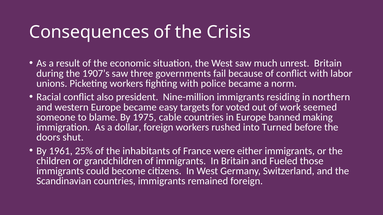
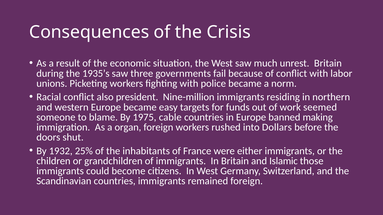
1907’s: 1907’s -> 1935’s (96, 74)
voted: voted -> funds (238, 107)
dollar: dollar -> organ (128, 127)
Turned: Turned -> Dollars (277, 127)
1961: 1961 -> 1932 (61, 151)
Fueled: Fueled -> Islamic (284, 161)
